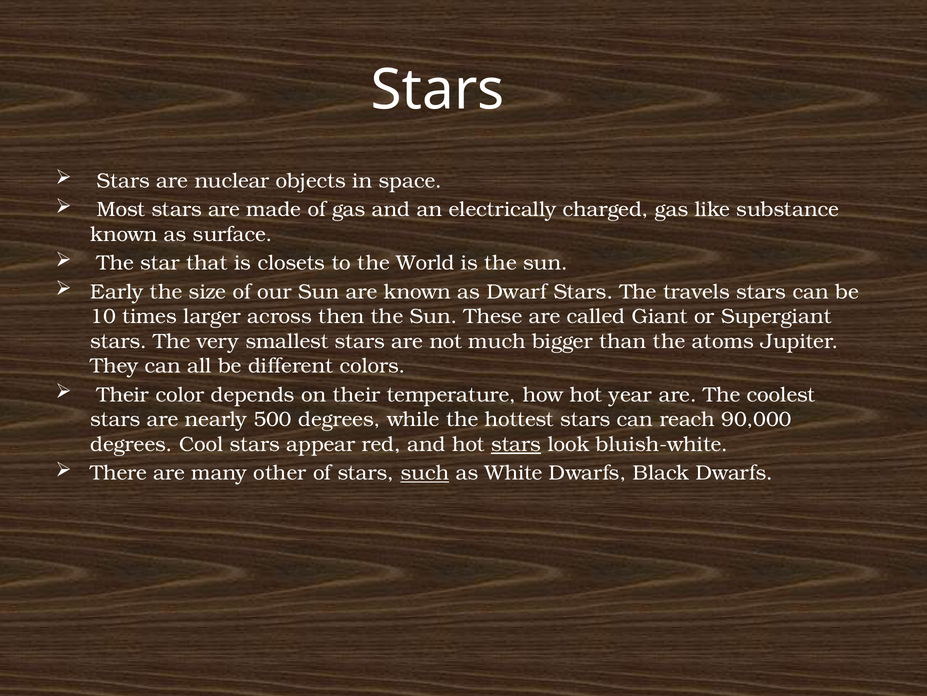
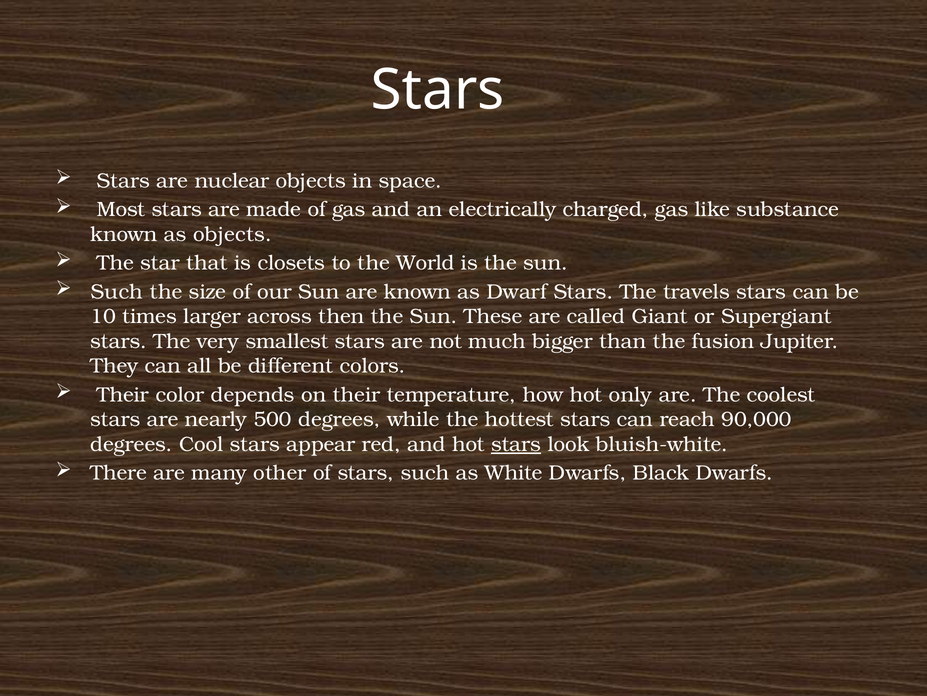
as surface: surface -> objects (232, 234)
Early: Early -> Such (117, 292)
atoms: atoms -> fusion (723, 341)
year: year -> only (630, 394)
such underline: present -> none (425, 473)
